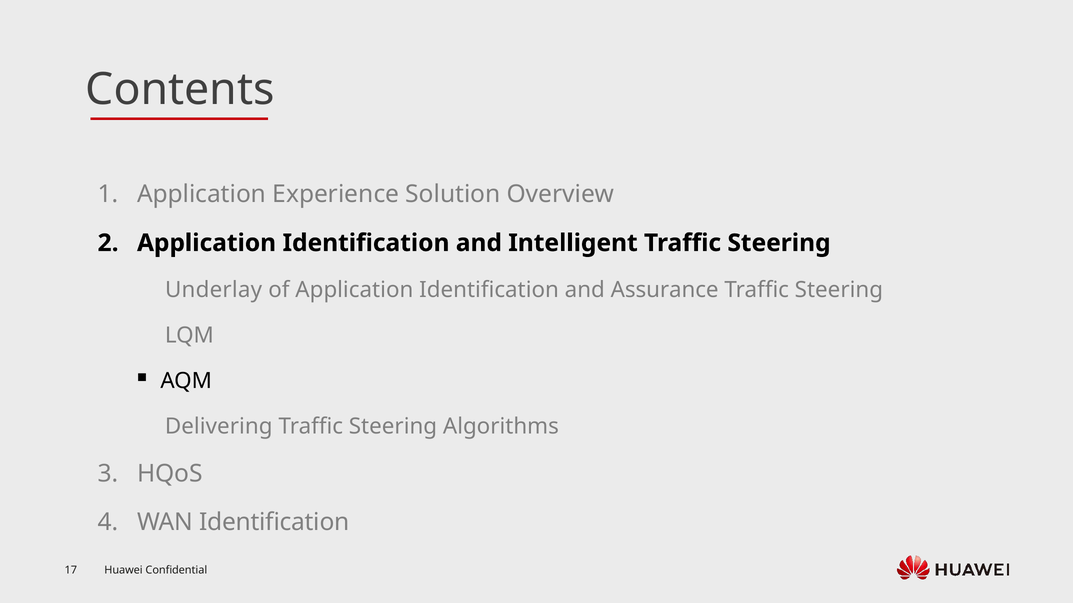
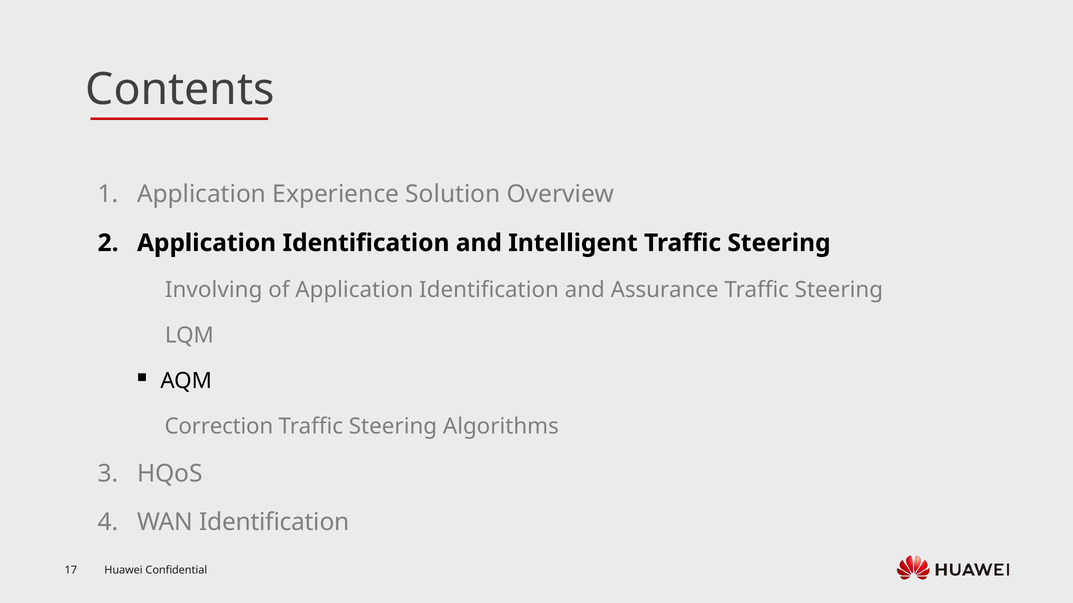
Underlay: Underlay -> Involving (214, 290)
Delivering: Delivering -> Correction (219, 427)
